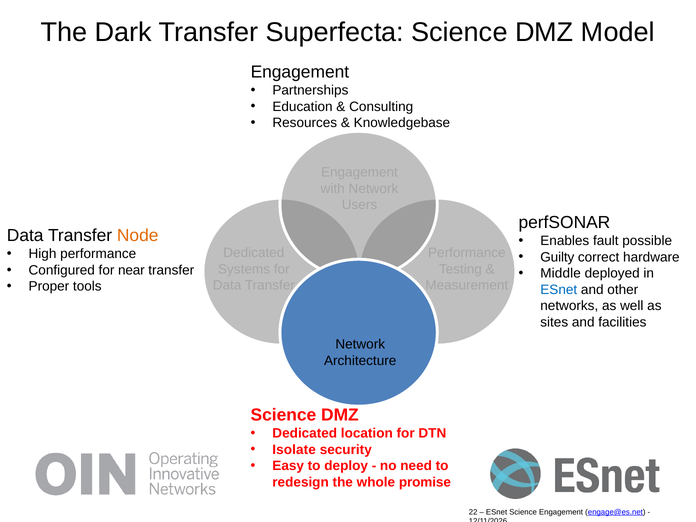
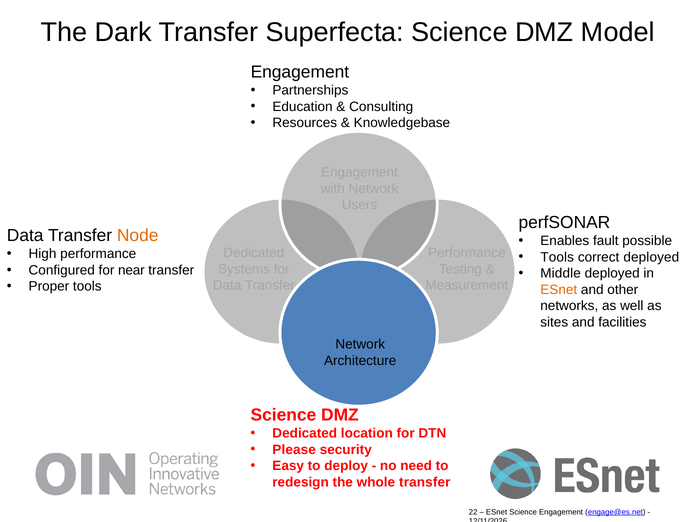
Guilty: Guilty -> Tools (557, 257)
correct hardware: hardware -> deployed (651, 257)
ESnet colour: blue -> orange (559, 290)
Isolate: Isolate -> Please (294, 450)
whole promise: promise -> transfer (425, 482)
